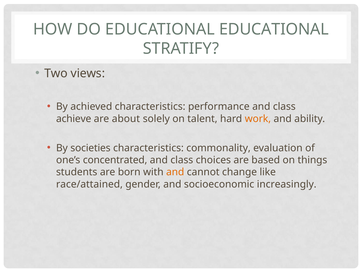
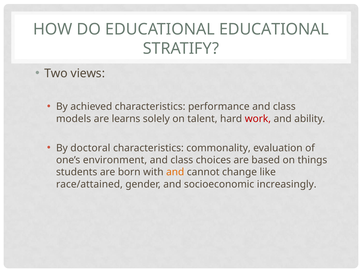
achieve: achieve -> models (74, 118)
about: about -> learns (126, 118)
work colour: orange -> red (258, 118)
societies: societies -> doctoral (90, 148)
concentrated: concentrated -> environment (115, 160)
